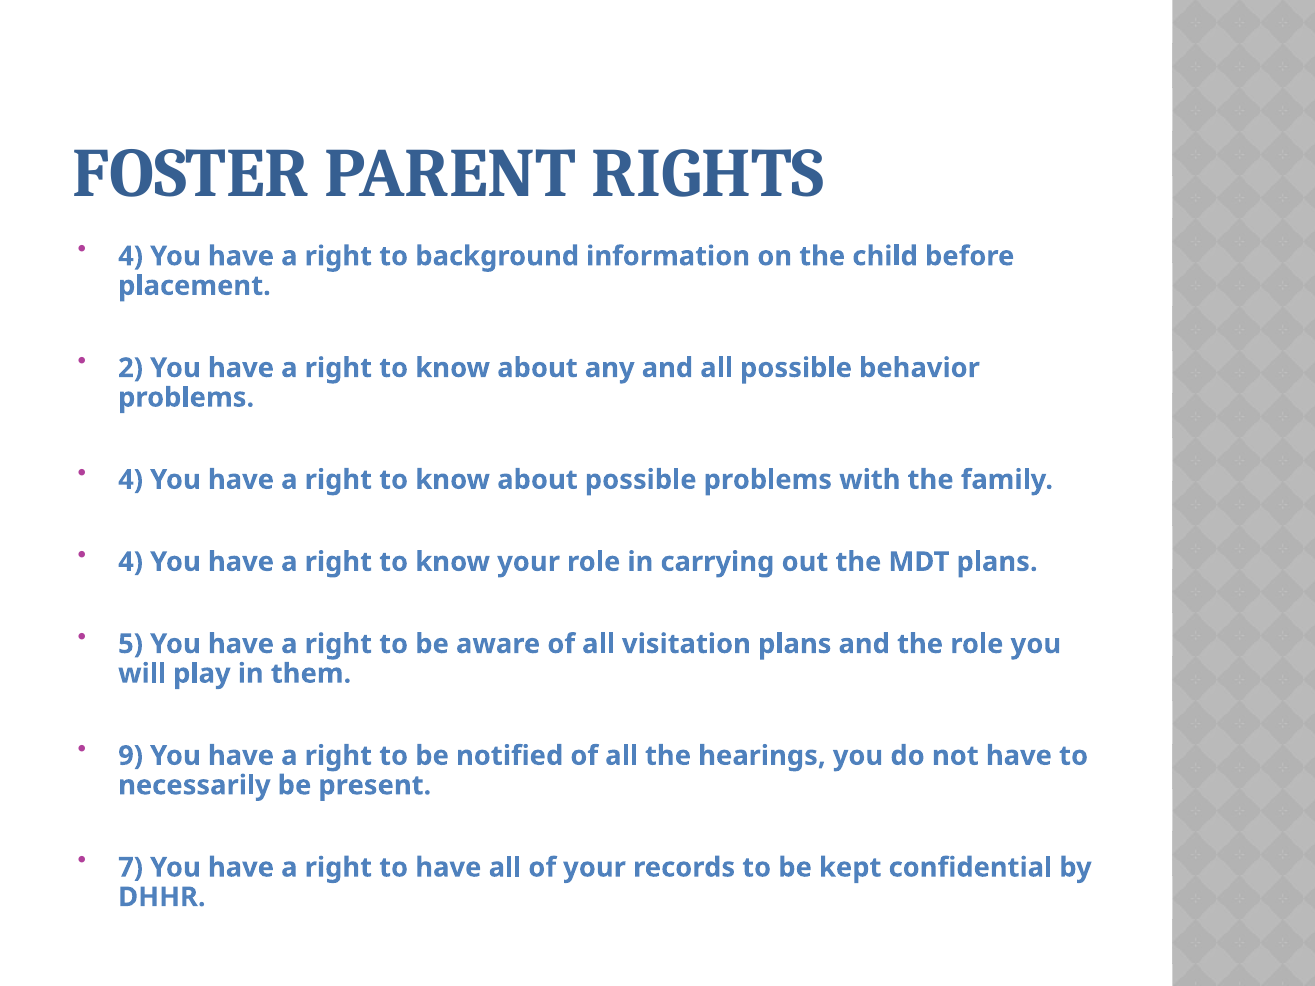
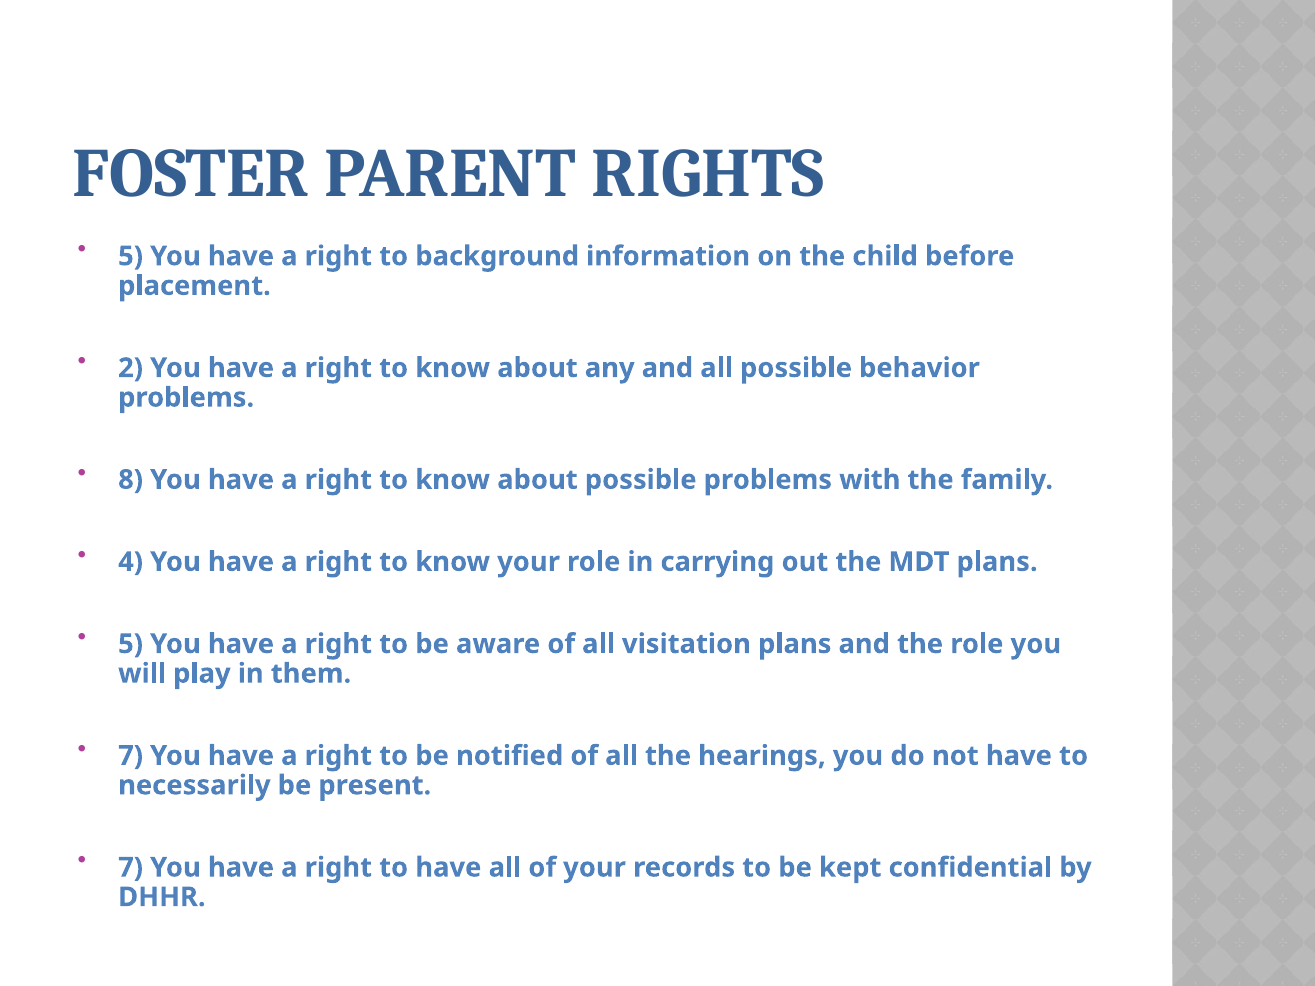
4: 4 -> 5 (131, 256)
4: 4 -> 8 (131, 480)
9: 9 -> 7 (131, 756)
